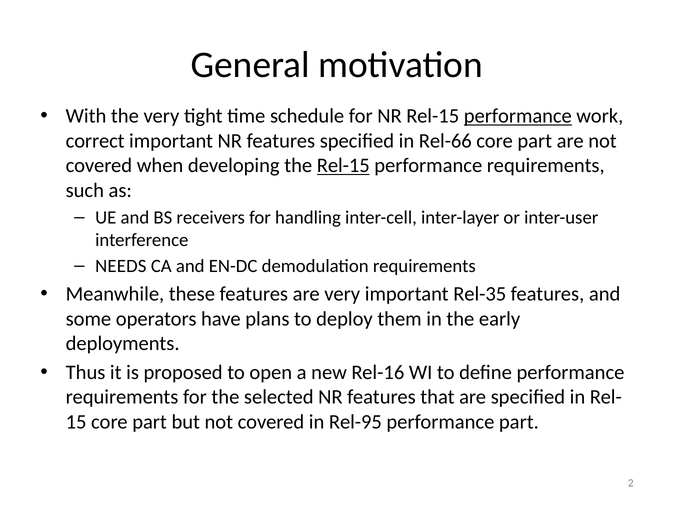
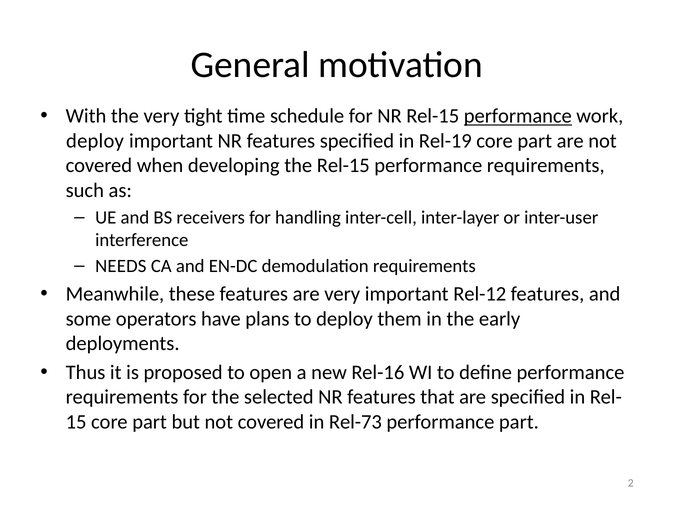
correct: correct -> deploy (95, 141)
Rel-66: Rel-66 -> Rel-19 (445, 141)
Rel-15 underline: present -> none (343, 165)
Rel-35: Rel-35 -> Rel-12 (480, 294)
Rel-95: Rel-95 -> Rel-73 (355, 421)
